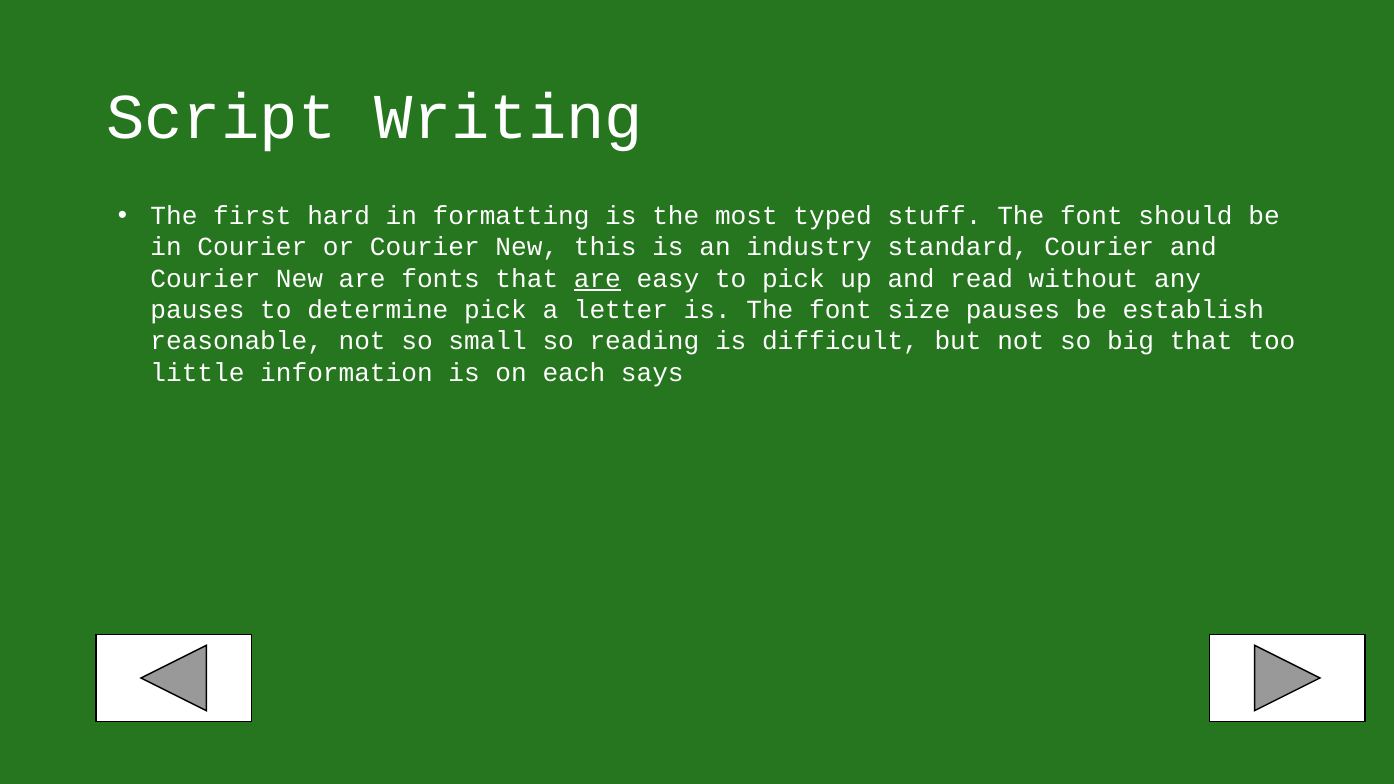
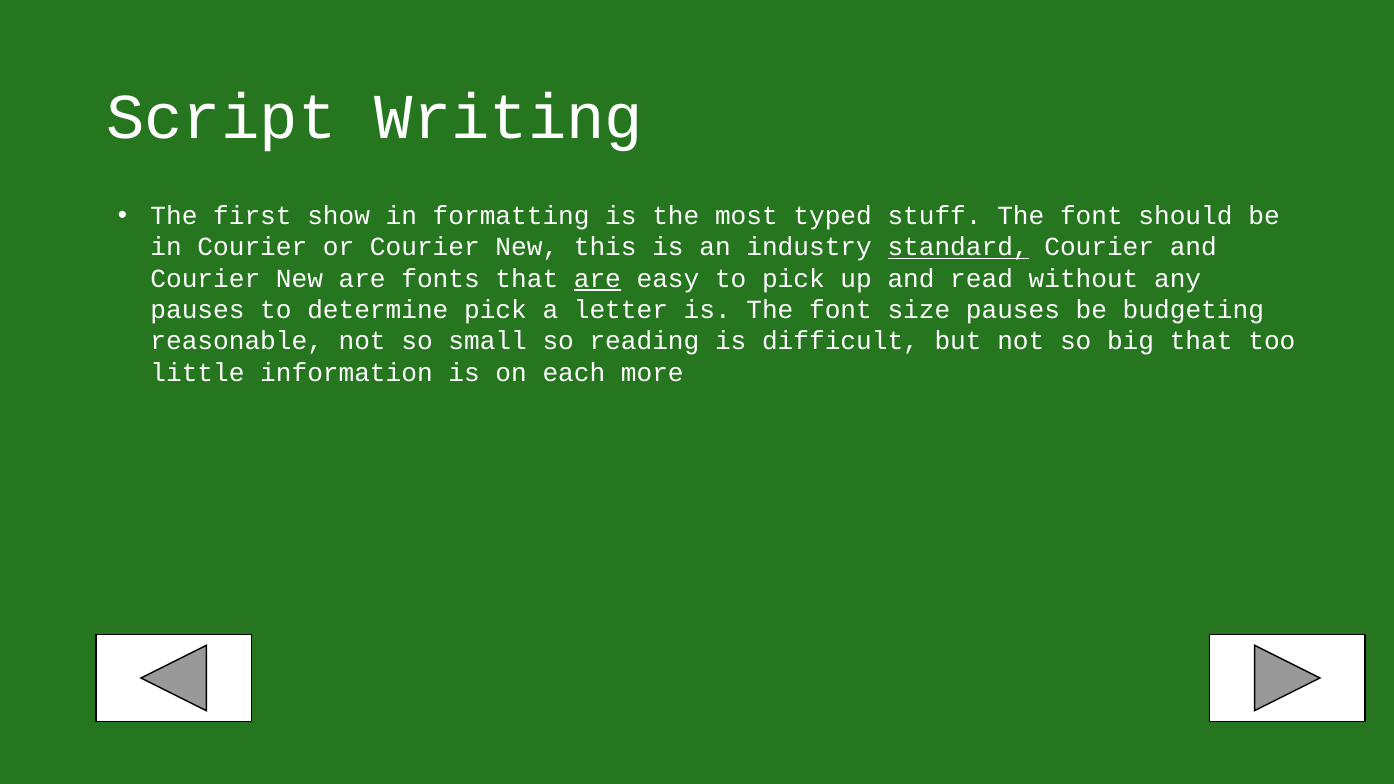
hard: hard -> show (339, 216)
standard underline: none -> present (958, 247)
establish: establish -> budgeting (1193, 310)
says: says -> more (652, 373)
